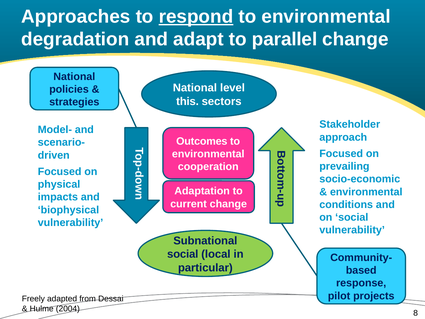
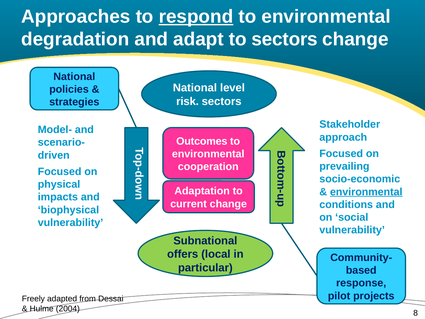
to parallel: parallel -> sectors (285, 39)
this: this -> risk (188, 101)
environmental underline: none -> present (366, 192)
social: social -> offers (183, 254)
